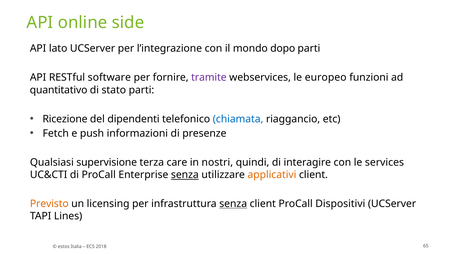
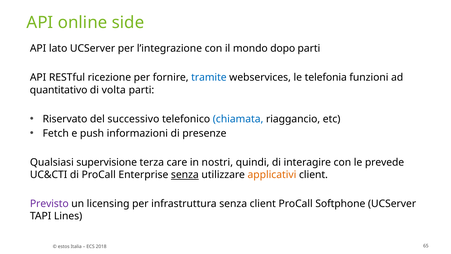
software: software -> ricezione (109, 77)
tramite colour: purple -> blue (209, 77)
europeo: europeo -> telefonia (326, 77)
stato: stato -> volta (114, 90)
Ricezione: Ricezione -> Riservato (65, 119)
dipendenti: dipendenti -> successivo (133, 119)
services: services -> prevede (385, 162)
Previsto colour: orange -> purple (49, 203)
senza underline: present -> none (233, 203)
Dispositivi: Dispositivi -> Softphone (340, 203)
